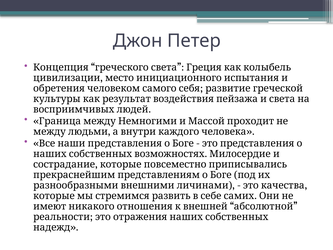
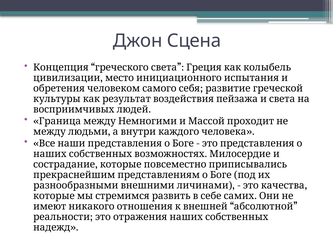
Петер: Петер -> Сцена (194, 41)
